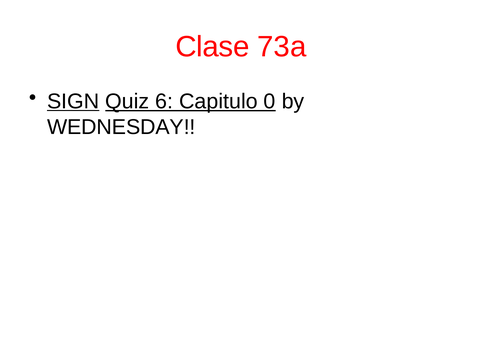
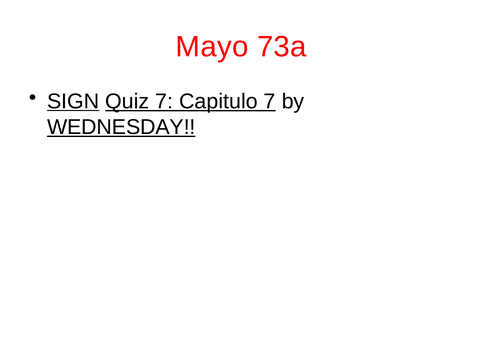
Clase: Clase -> Mayo (212, 47)
Quiz 6: 6 -> 7 (164, 101)
Capitulo 0: 0 -> 7 (270, 101)
WEDNESDAY underline: none -> present (121, 127)
